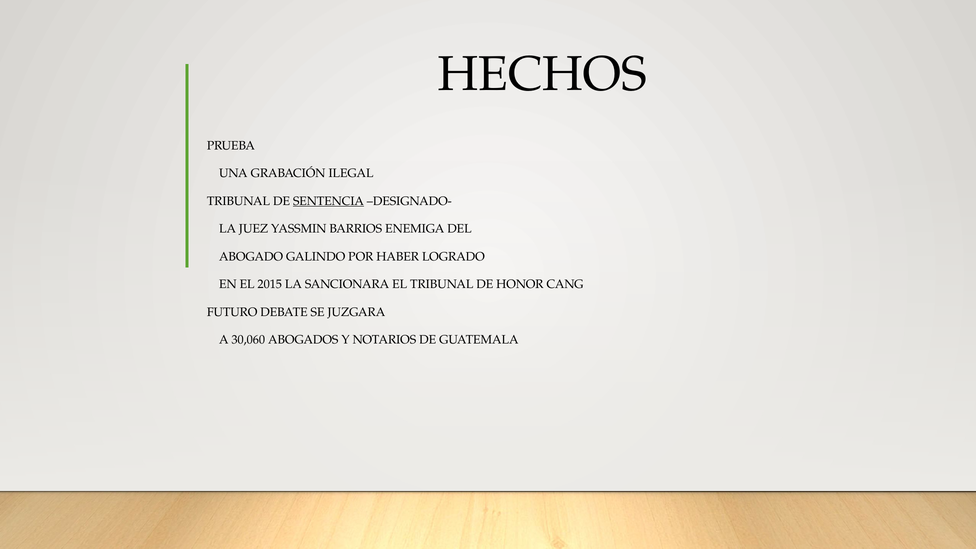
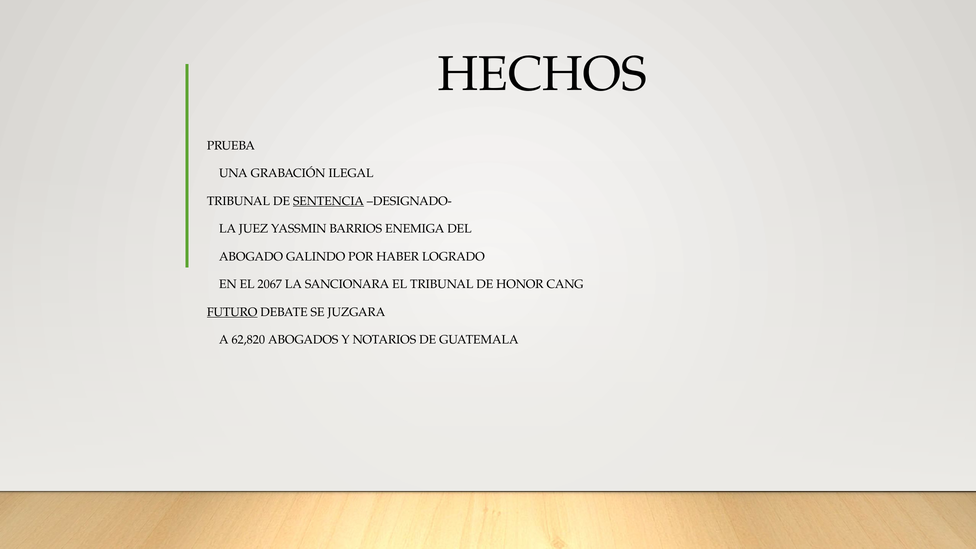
2015: 2015 -> 2067 (270, 284)
FUTURO underline: none -> present (232, 312)
30,060: 30,060 -> 62,820 (248, 340)
